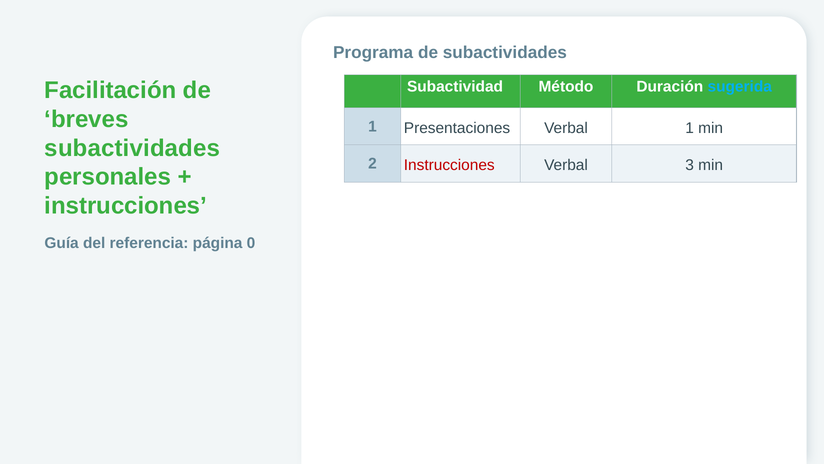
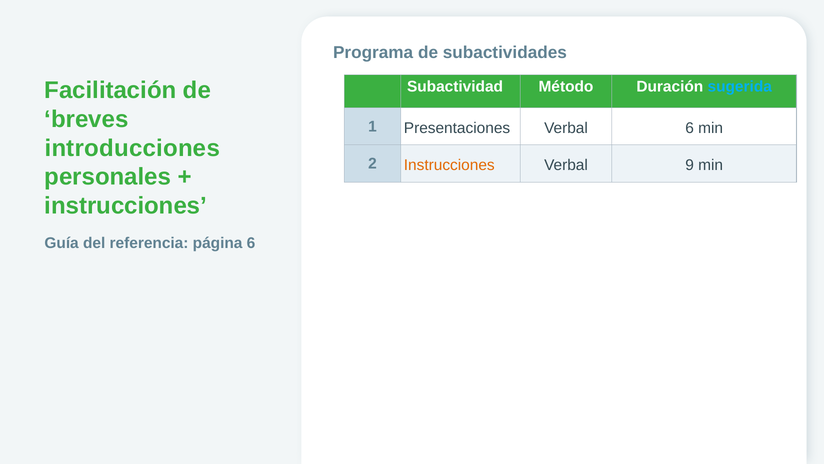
Verbal 1: 1 -> 6 (690, 128)
subactividades: subactividades -> introducciones (132, 148)
Instrucciones colour: red -> orange (449, 165)
3: 3 -> 9 (690, 165)
página 0: 0 -> 6 (251, 243)
